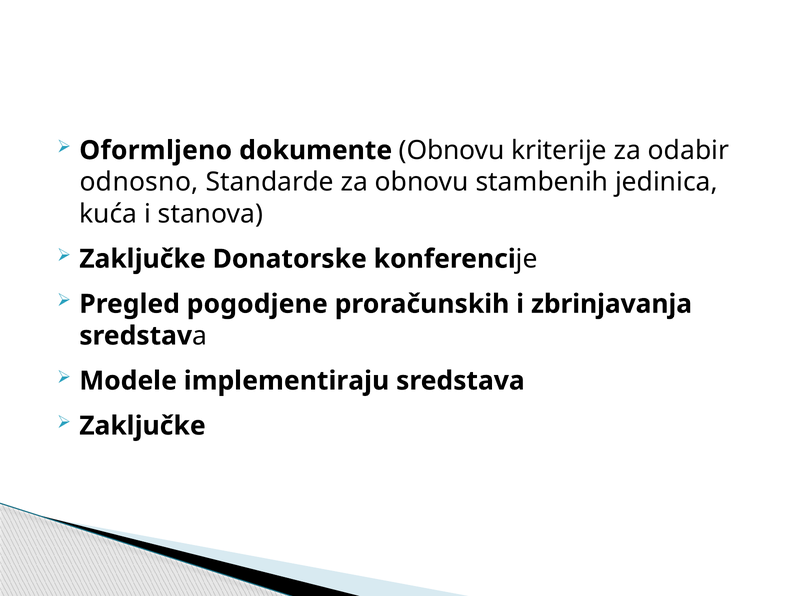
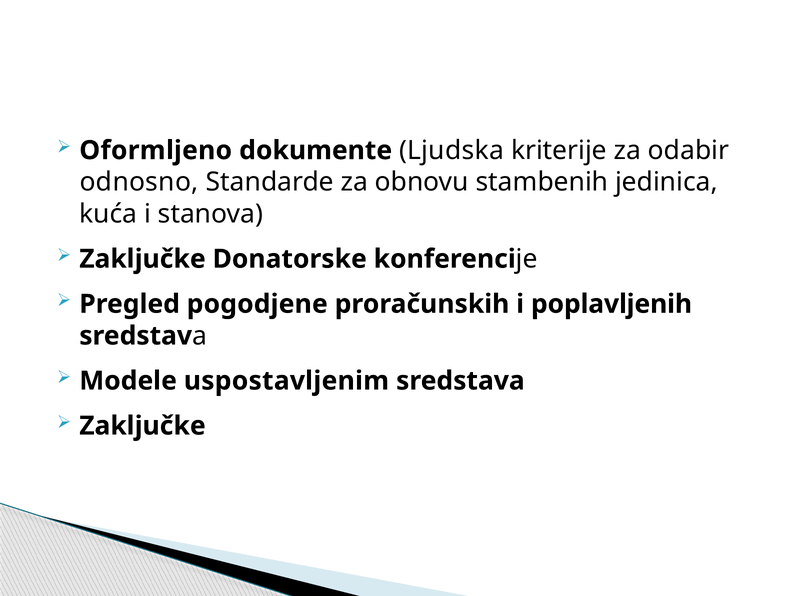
dokumente Obnovu: Obnovu -> Ljudska (451, 150)
zbrinjavanja: zbrinjavanja -> poplavljenih (612, 304)
implementiraju: implementiraju -> uspostavljenim (286, 381)
